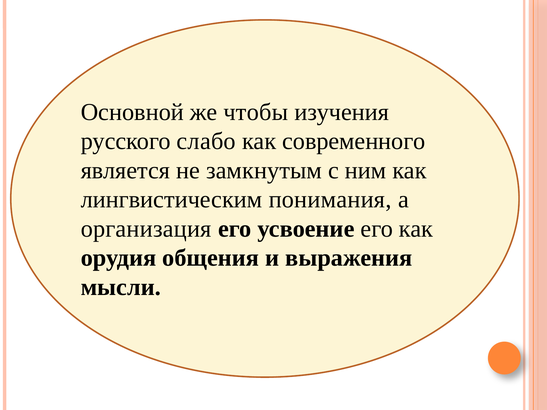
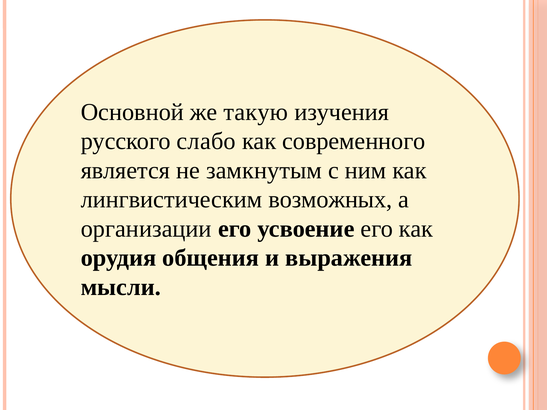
чтобы: чтобы -> такую (256, 112)
понимания: понимания -> возможных (330, 200)
организация: организация -> организации (146, 229)
